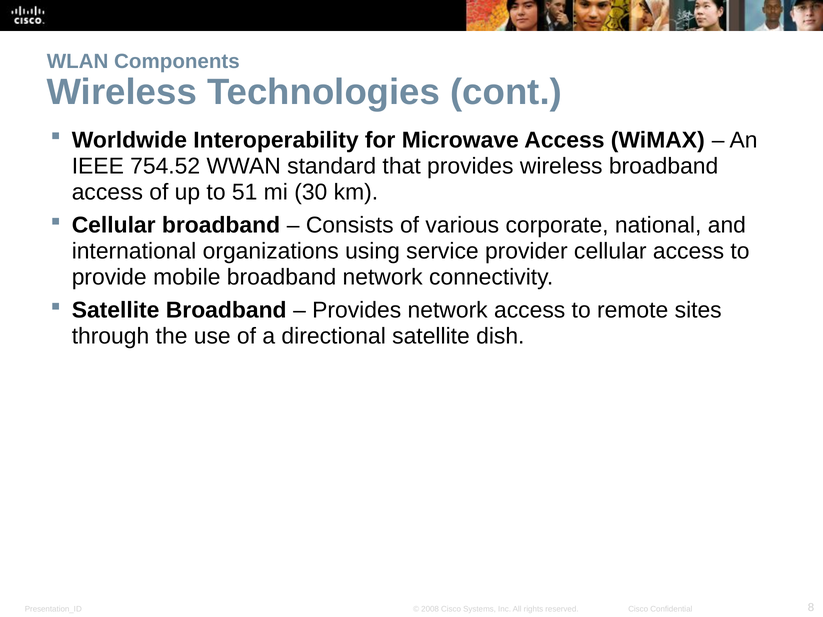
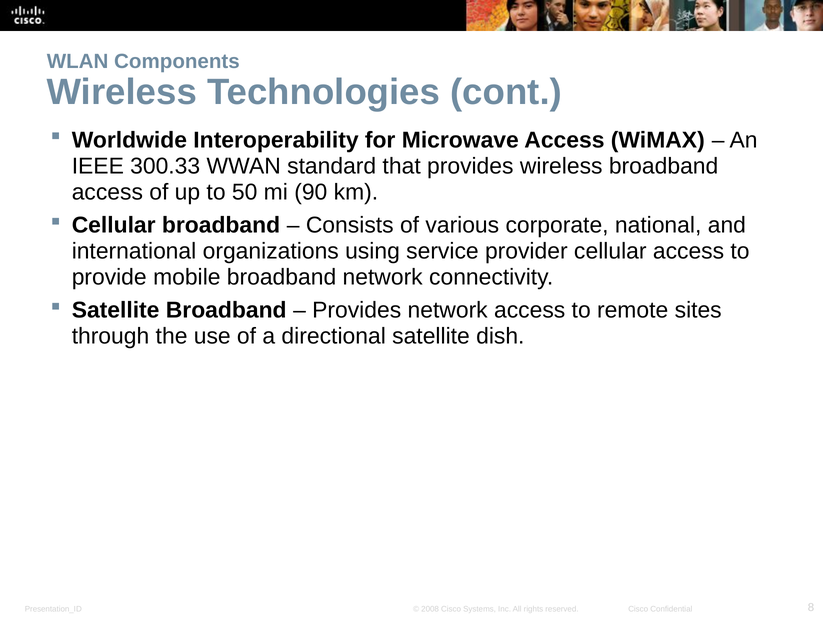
754.52: 754.52 -> 300.33 (165, 166)
51: 51 -> 50 (245, 192)
30: 30 -> 90 (311, 192)
